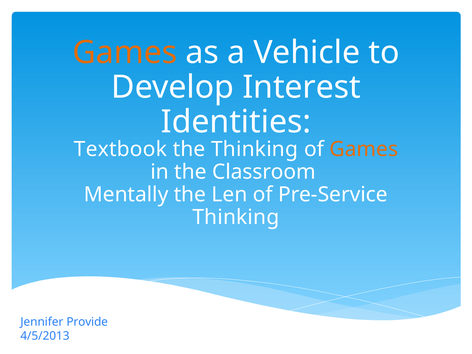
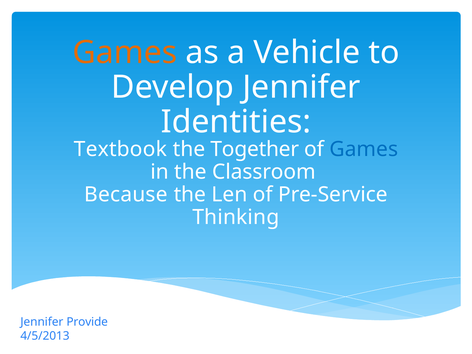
Develop Interest: Interest -> Jennifer (301, 87)
the Thinking: Thinking -> Together (255, 149)
Games colour: orange -> blue (364, 149)
Mentally: Mentally -> Because (126, 194)
